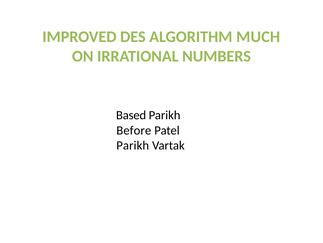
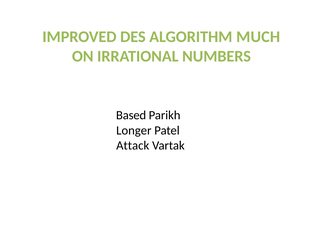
Before: Before -> Longer (134, 130)
Parikh: Parikh -> Attack (133, 145)
